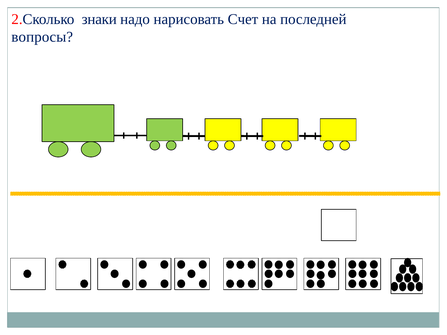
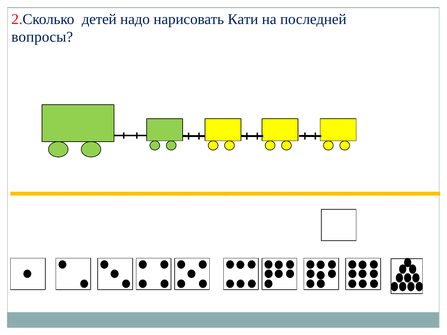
знаки: знаки -> детей (99, 19)
Счет: Счет -> Кати (243, 19)
